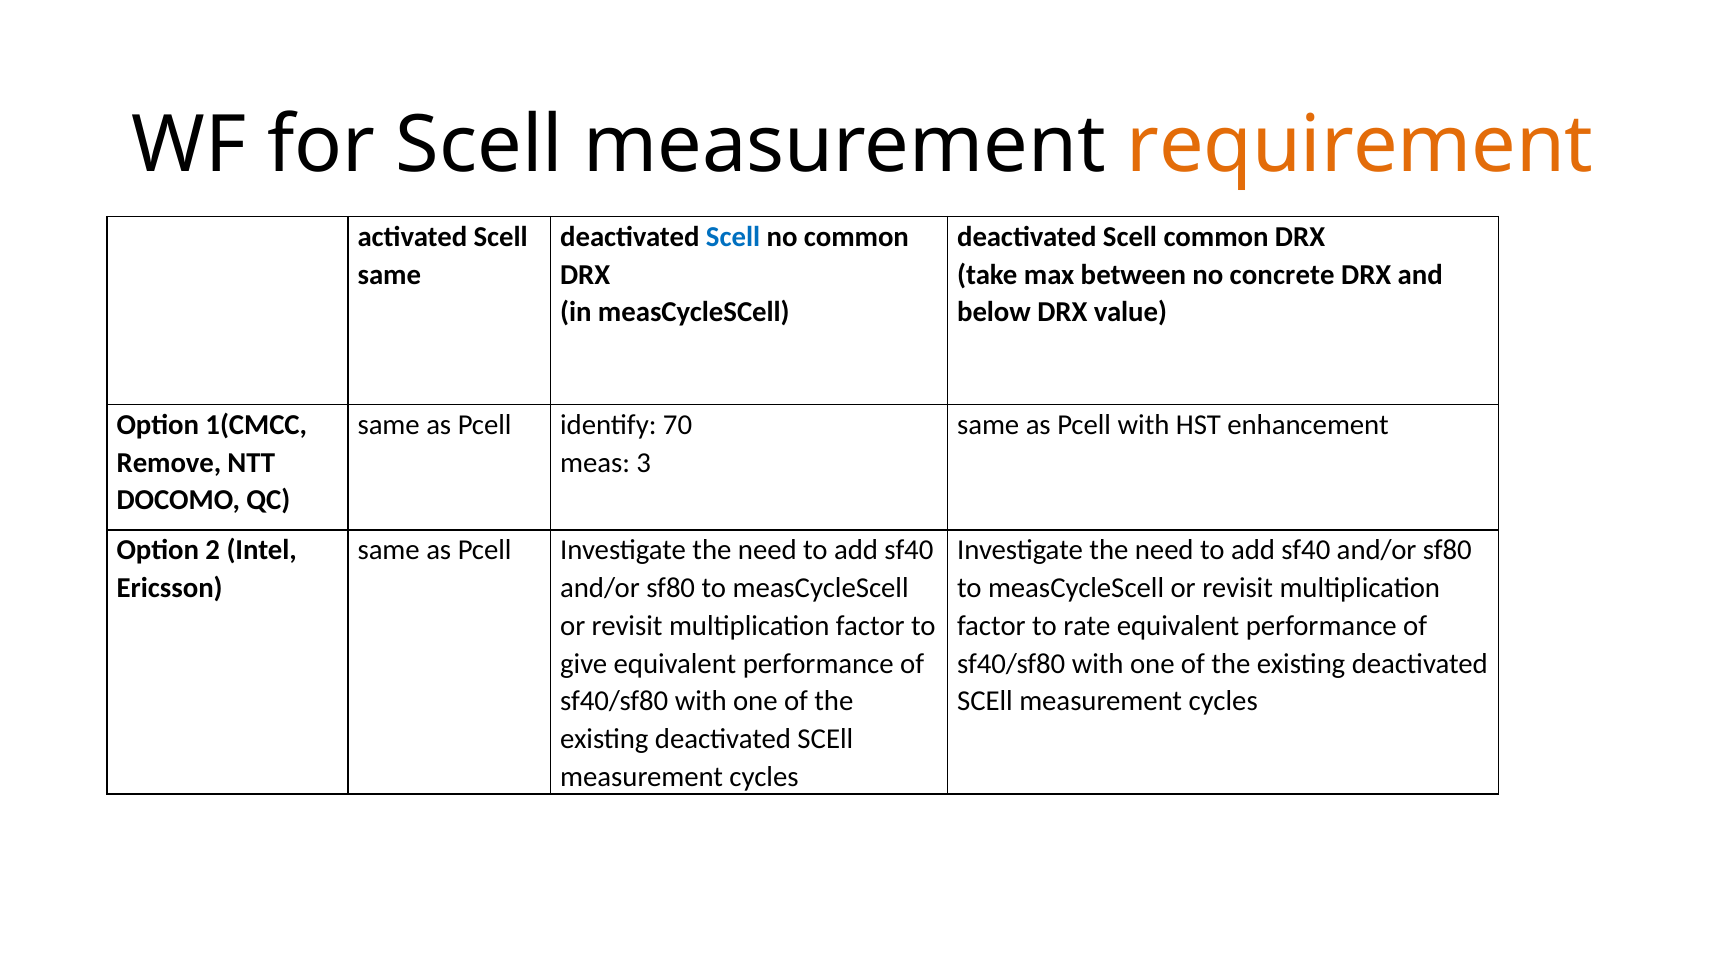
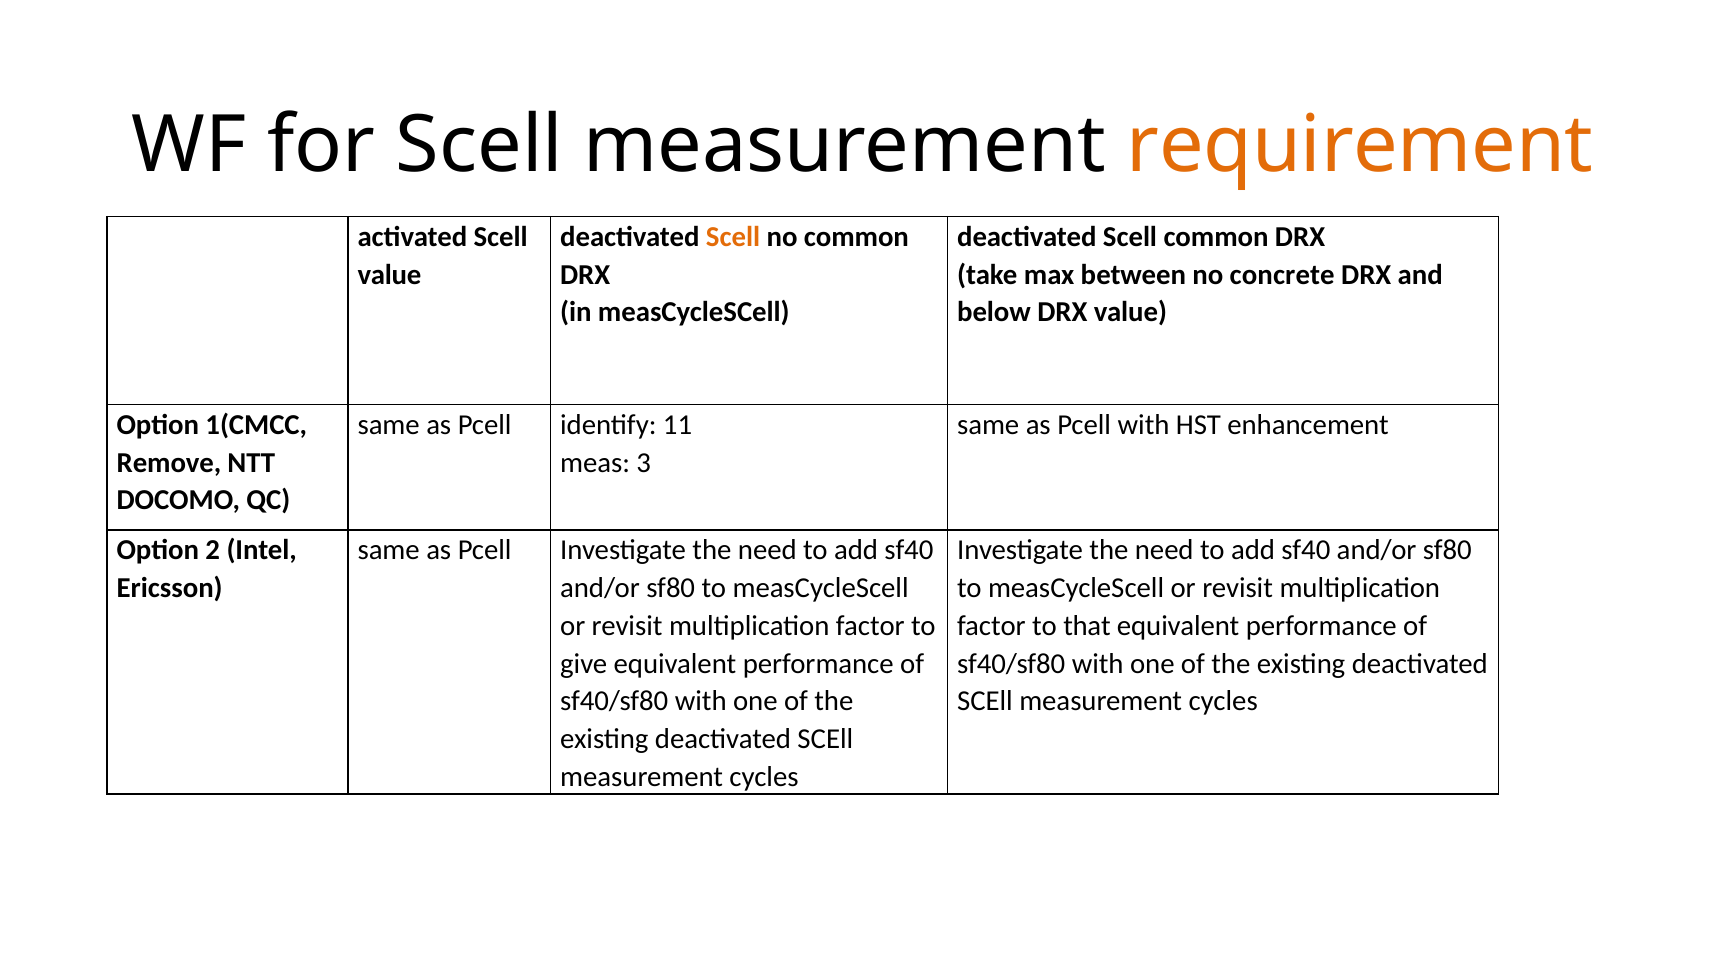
Scell colour: blue -> orange (733, 237)
same: same -> value (389, 275)
70: 70 -> 11 (678, 425)
rate: rate -> that (1087, 626)
